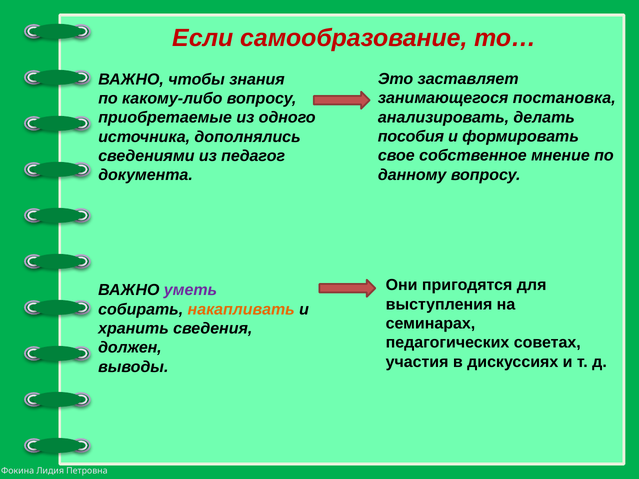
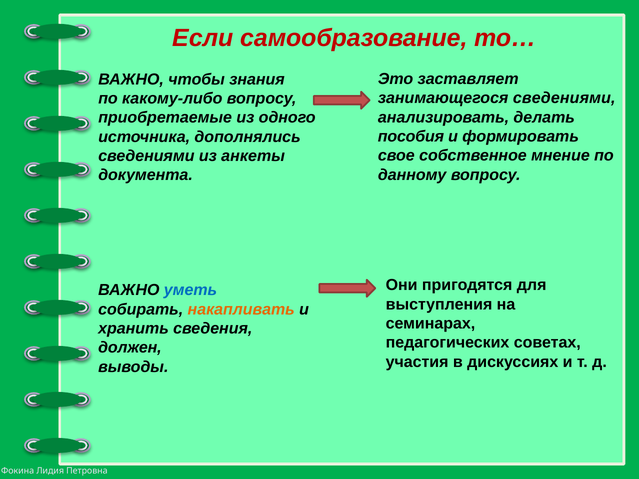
занимающегося постановка: постановка -> сведениями (564, 98)
педагог: педагог -> анкеты (253, 156)
уметь colour: purple -> blue (190, 290)
